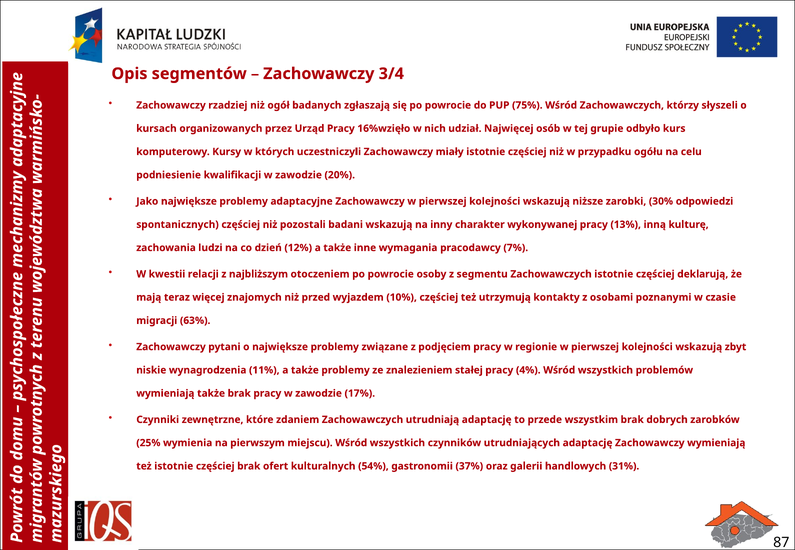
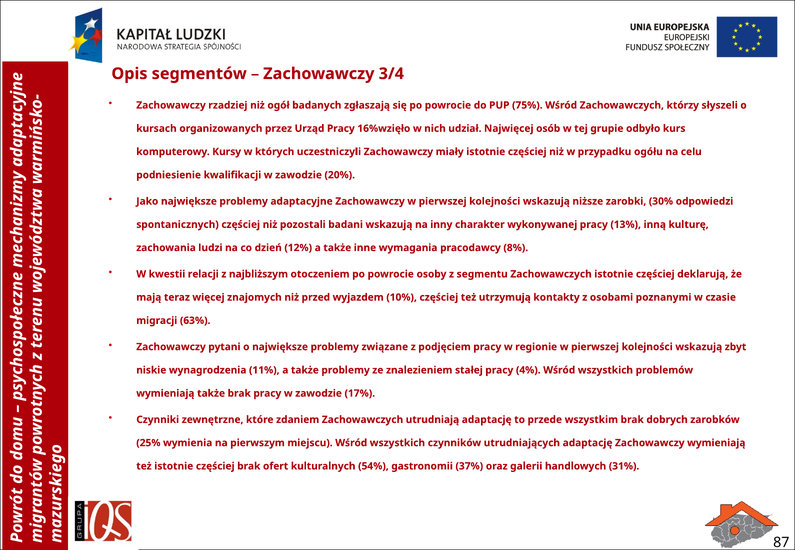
7%: 7% -> 8% (516, 248)
